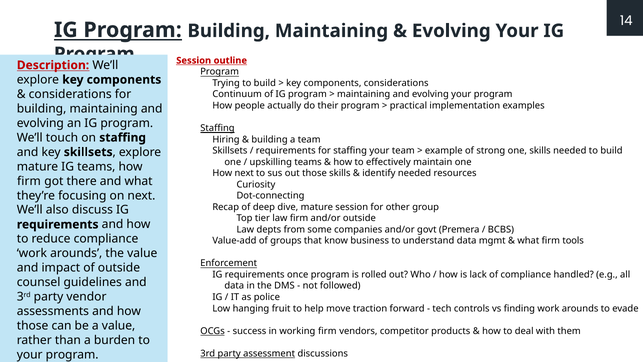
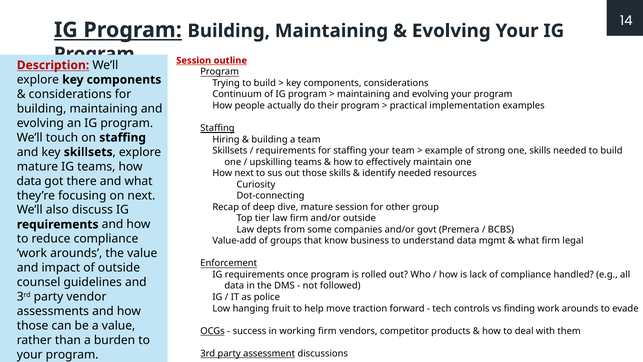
firm: firm -> data (29, 181)
tools: tools -> legal (573, 241)
